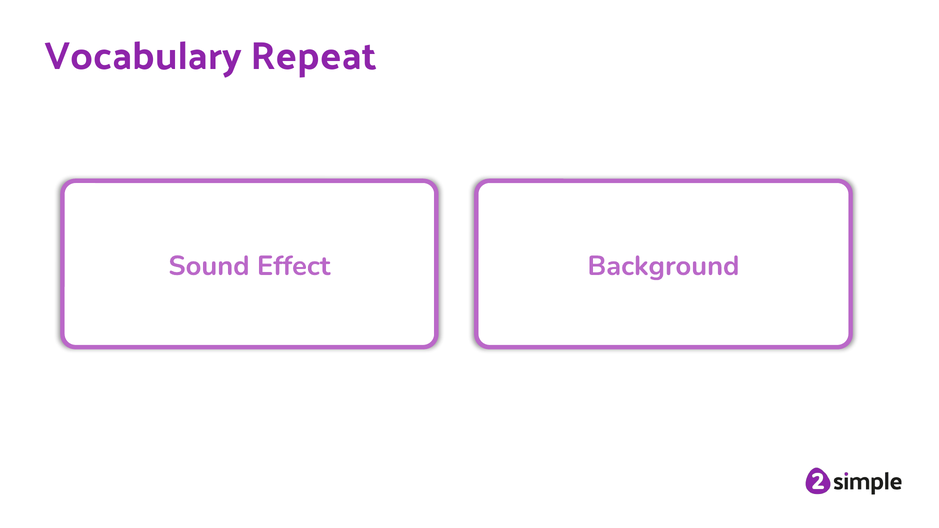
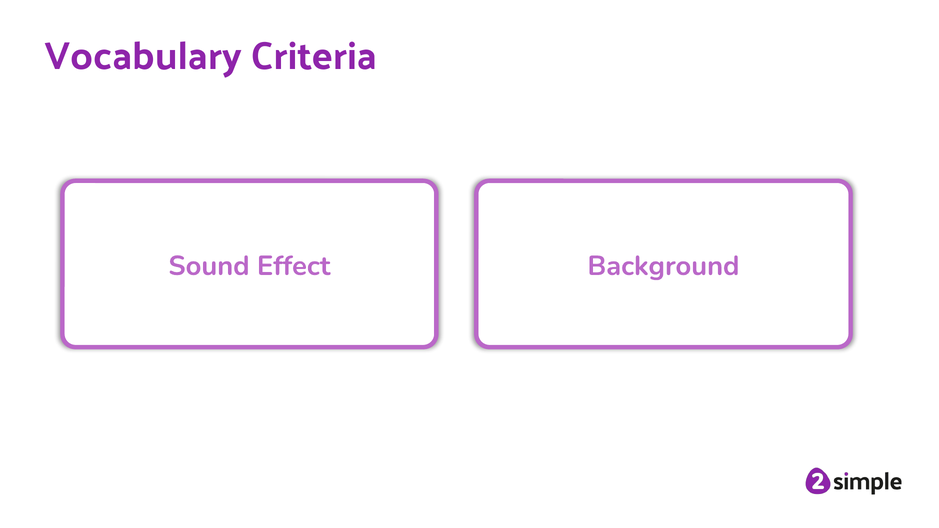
Repeat: Repeat -> Criteria (314, 56)
